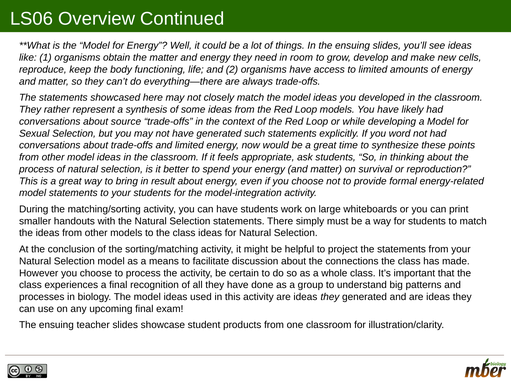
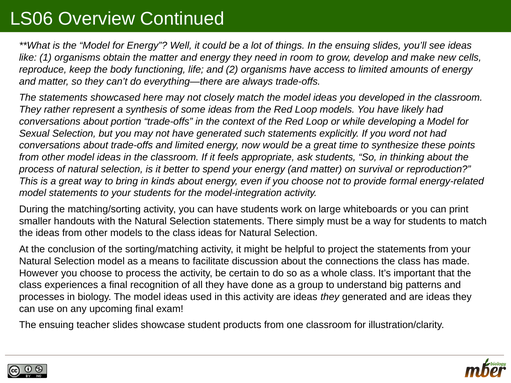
source: source -> portion (126, 122)
result: result -> kinds (163, 181)
